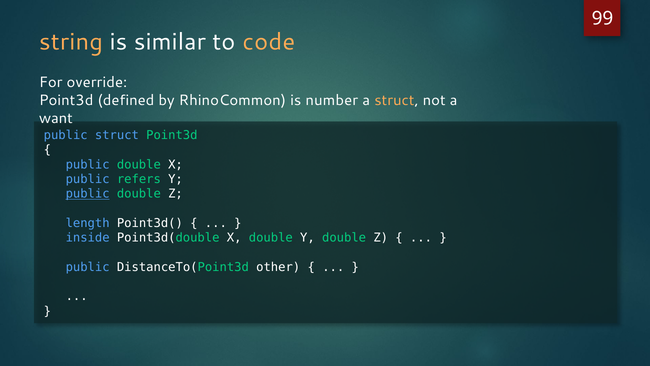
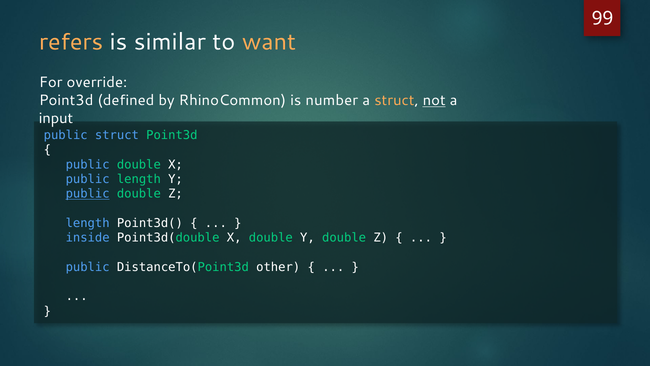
string: string -> refers (71, 42)
code: code -> want (269, 42)
not underline: none -> present (434, 100)
want: want -> input (56, 118)
public refers: refers -> length (139, 179)
